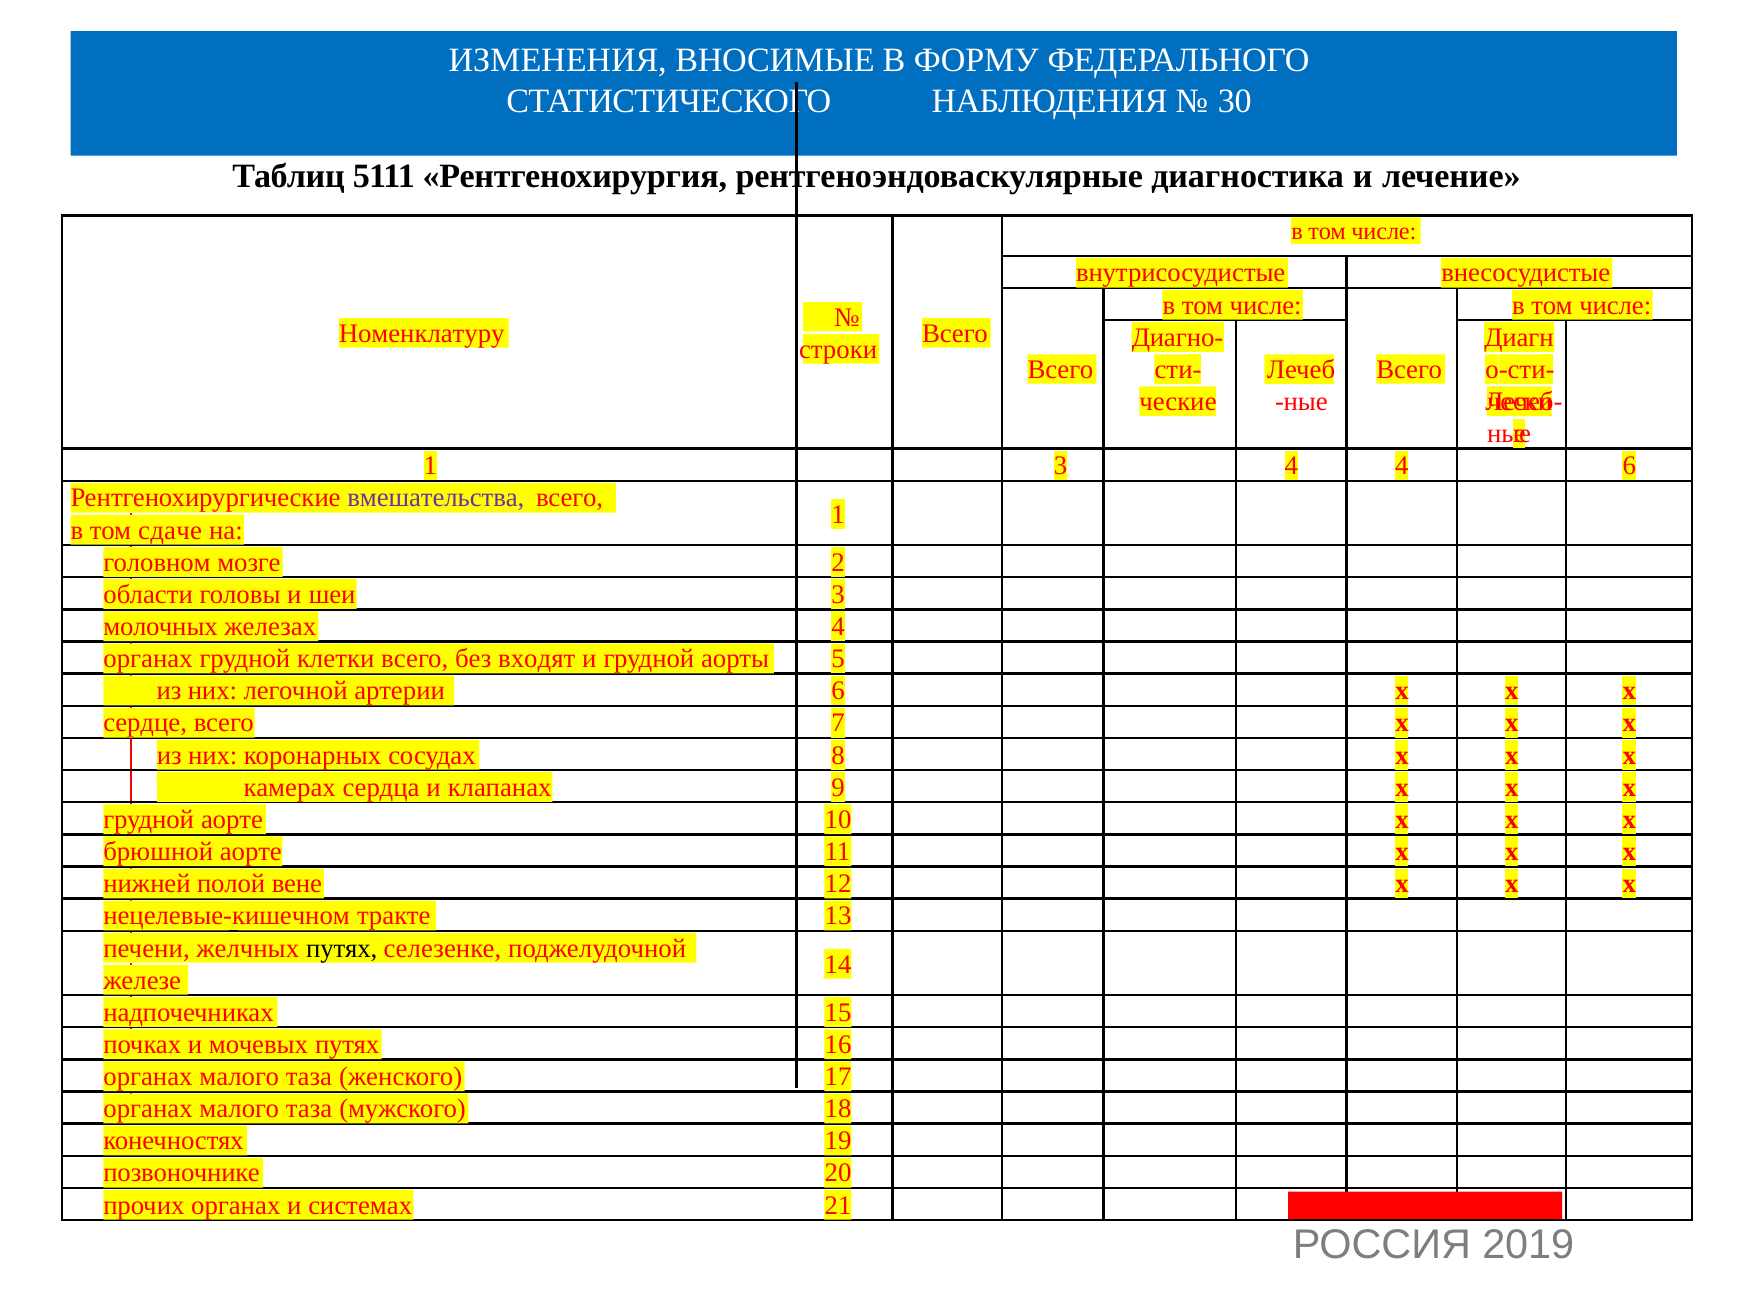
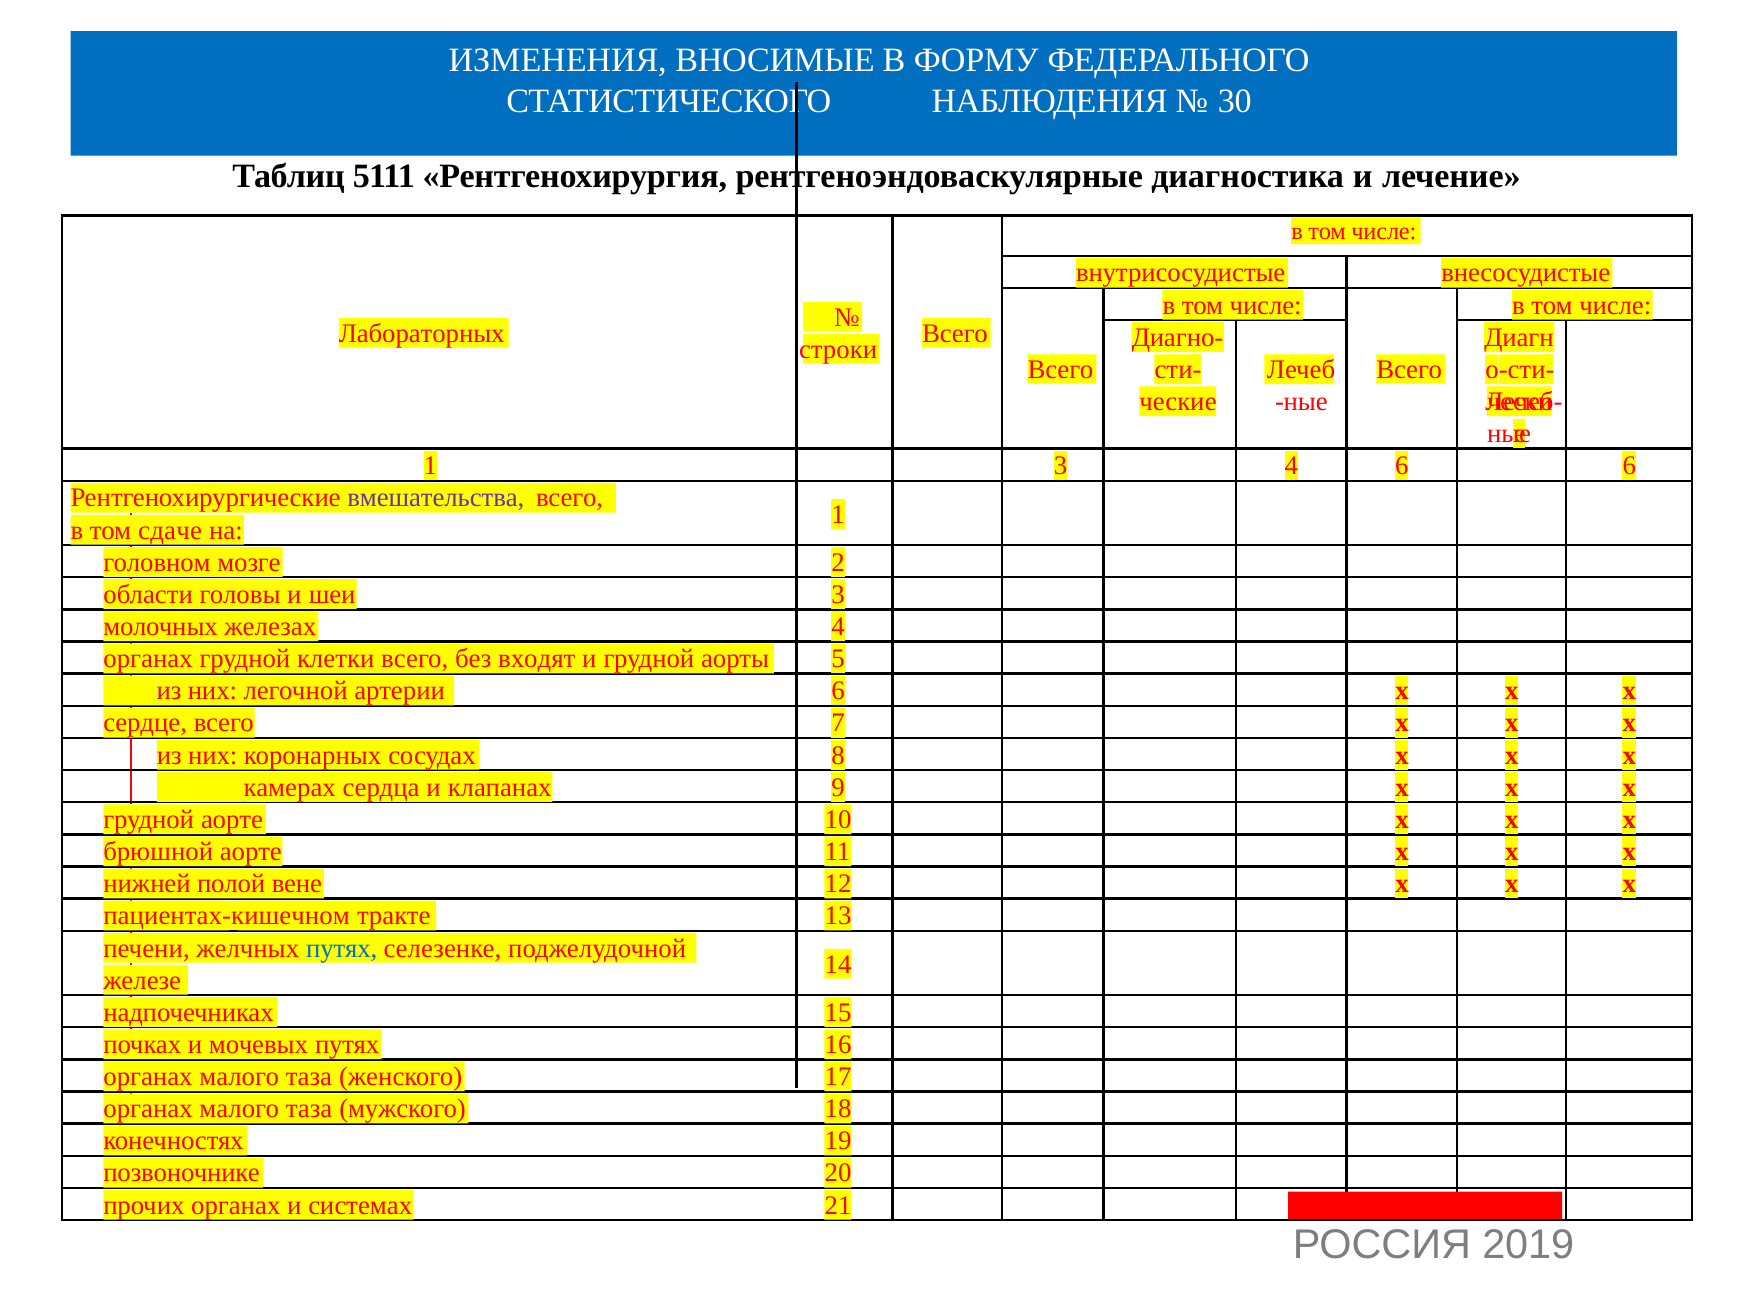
Номенклатуру: Номенклатуру -> Лабораторных (422, 333)
4 4: 4 -> 6 (1402, 466)
нецелевые-кишечном: нецелевые-кишечном -> пациентах-кишечном (227, 916)
путях colour: black -> blue (342, 949)
